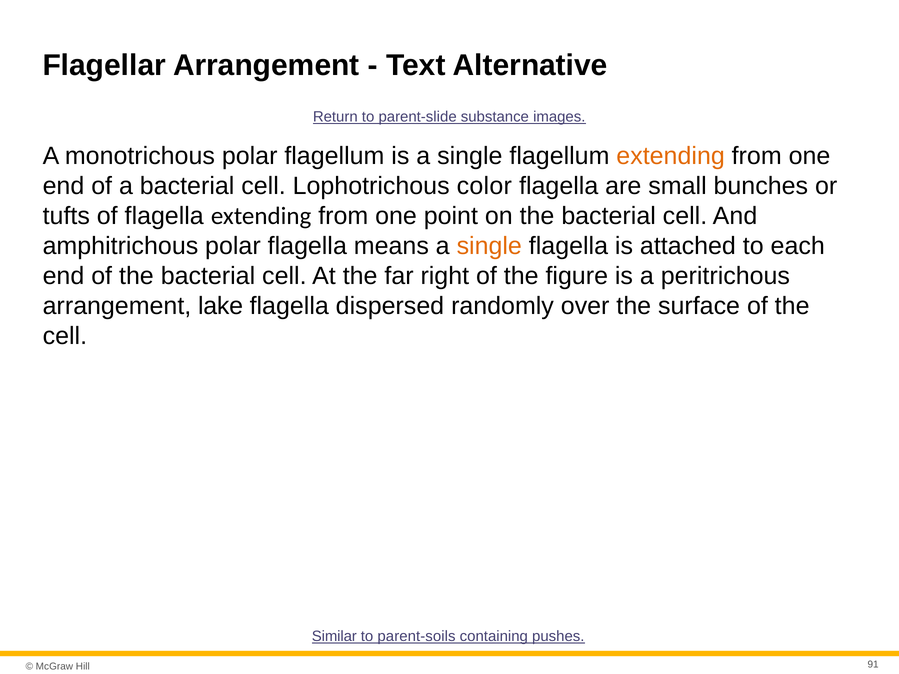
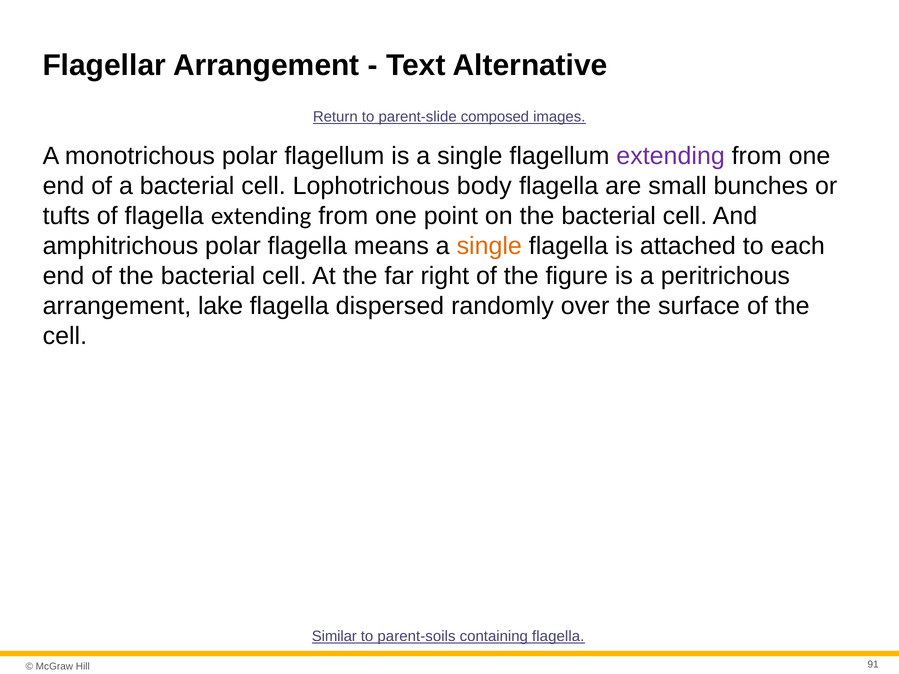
substance: substance -> composed (495, 117)
extending colour: orange -> purple (671, 156)
color: color -> body (484, 186)
containing pushes: pushes -> flagella (558, 637)
